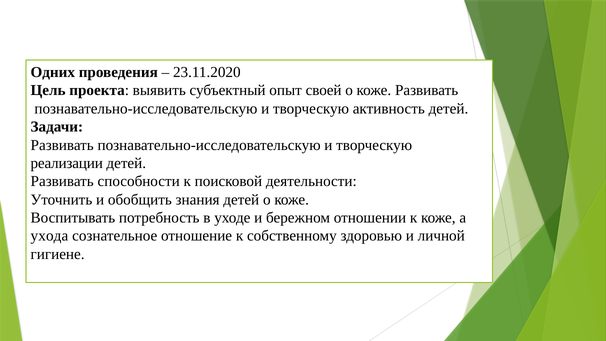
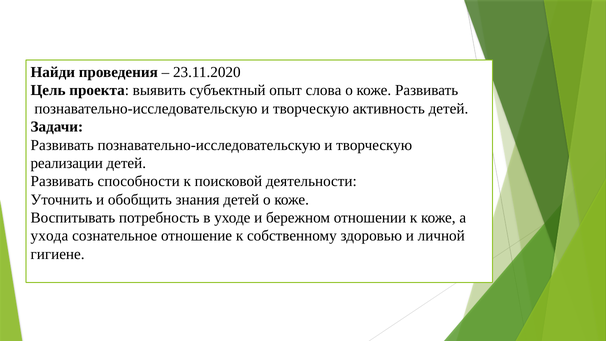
Одних: Одних -> Найди (53, 72)
своей: своей -> слова (324, 90)
